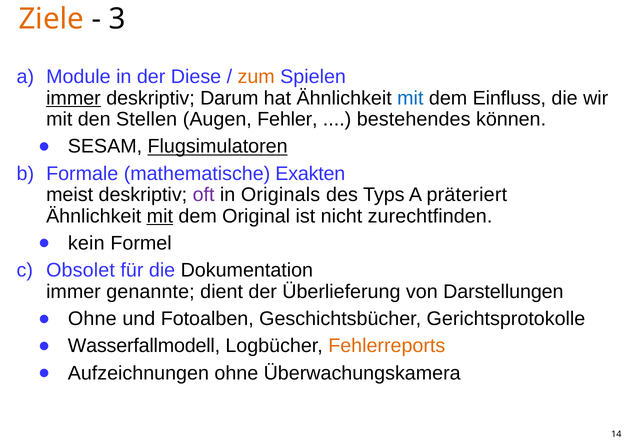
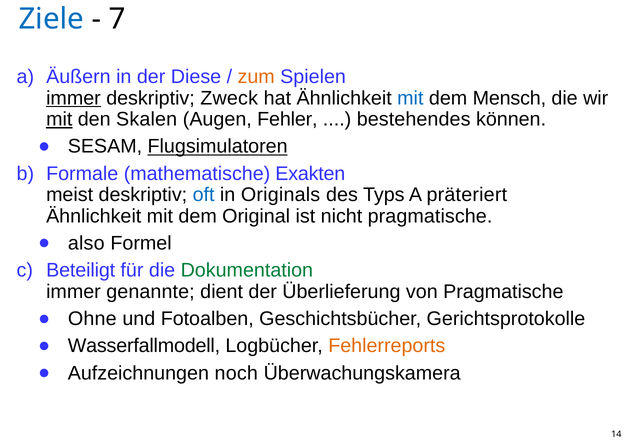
Ziele colour: orange -> blue (51, 19)
3: 3 -> 7 (117, 19)
Module: Module -> Äußern (78, 77)
Darum: Darum -> Zweck (229, 98)
Einfluss: Einfluss -> Mensch (509, 98)
mit underline: none -> present (59, 119)
Stellen: Stellen -> Skalen (147, 119)
oft colour: purple -> blue (204, 195)
mit underline: present -> none (160, 216)
nicht zurechtfinden: zurechtfinden -> pragmatische (430, 216)
kein: kein -> also (86, 243)
Obsolet: Obsolet -> Beteiligt (81, 270)
Dokumentation colour: black -> green (247, 270)
von Darstellungen: Darstellungen -> Pragmatische (503, 292)
Aufzeichnungen ohne: ohne -> noch (236, 373)
